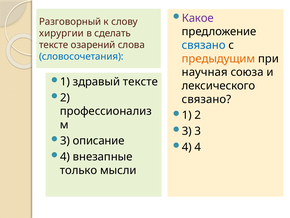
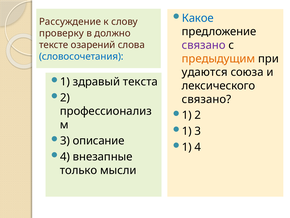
Какое colour: purple -> blue (198, 18)
Разговорный: Разговорный -> Рассуждение (70, 22)
хирургии: хирургии -> проверку (61, 33)
сделать: сделать -> должно (113, 33)
связано colour: blue -> purple (204, 45)
научная: научная -> удаются (205, 72)
здравый тексте: тексте -> текста (140, 81)
3: 3 -> 1 (187, 131)
4: 4 -> 1 (187, 147)
